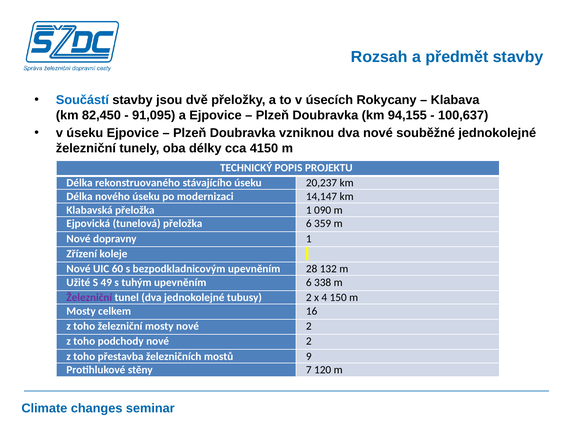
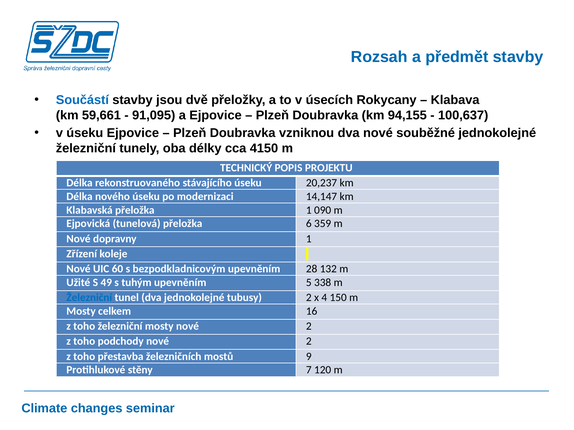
82,450: 82,450 -> 59,661 (101, 115)
upevněním 6: 6 -> 5 (309, 283)
Železniční colour: purple -> blue (89, 298)
